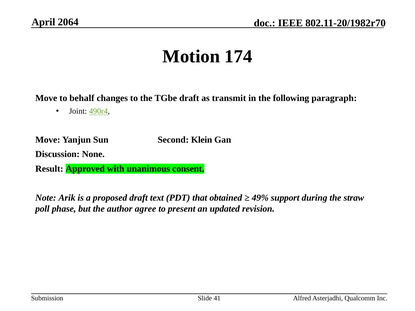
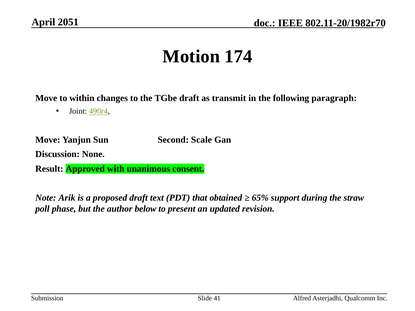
2064: 2064 -> 2051 (68, 22)
behalf: behalf -> within (82, 98)
Klein: Klein -> Scale (201, 140)
49%: 49% -> 65% (260, 198)
agree: agree -> below (146, 209)
